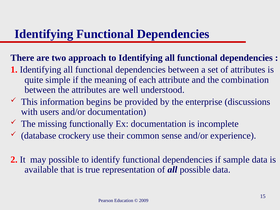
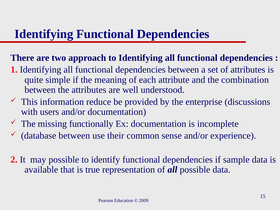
begins: begins -> reduce (99, 102)
database crockery: crockery -> between (74, 136)
